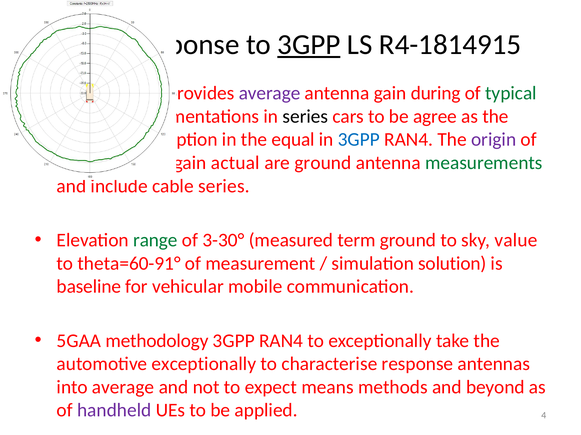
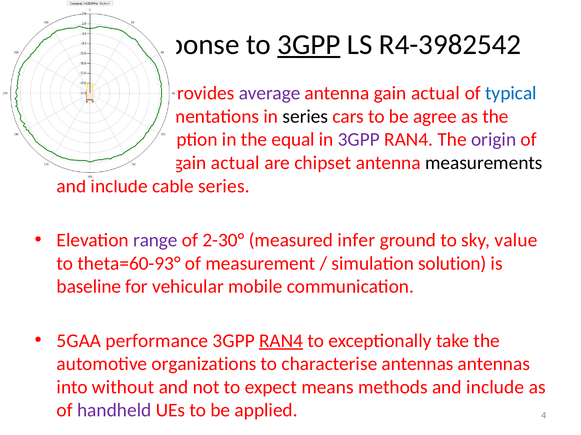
R4-1814915: R4-1814915 -> R4-3982542 (450, 45)
during: during -> actual (435, 93)
typical colour: green -> blue (511, 93)
3GPP colour: blue -> purple (359, 140)
are ground: ground -> chipset (323, 163)
measurements colour: green -> black (484, 163)
range colour: green -> purple (155, 241)
3-30°: 3-30° -> 2-30° (223, 241)
term: term -> infer (356, 241)
theta=60-91°: theta=60-91° -> theta=60-93° (129, 264)
methodology: methodology -> performance (157, 341)
RAN4 underline: none -> present (281, 341)
automotive exceptionally: exceptionally -> organizations (204, 364)
characterise response: response -> antennas (418, 364)
into average: average -> without (123, 388)
methods and beyond: beyond -> include (495, 388)
